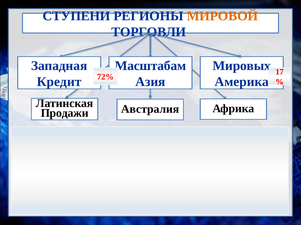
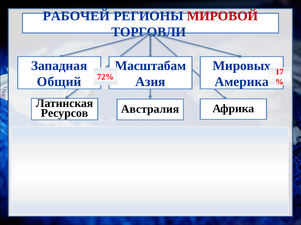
СТУПЕНИ: СТУПЕНИ -> РАБОЧЕЙ (76, 16)
МИРОВОЙ colour: orange -> red (222, 16)
Кредит: Кредит -> Общий (59, 82)
Продажи: Продажи -> Ресурсов (65, 113)
